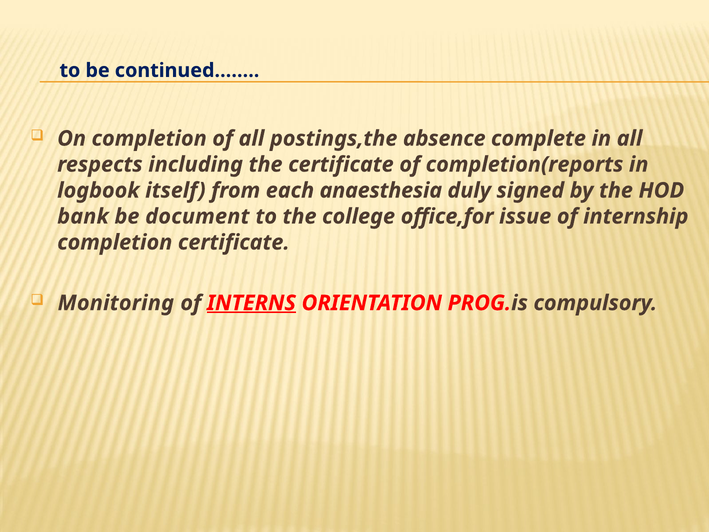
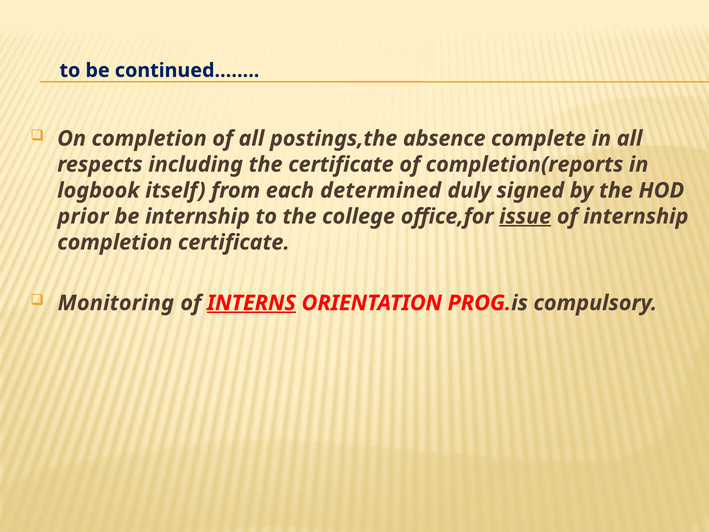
anaesthesia: anaesthesia -> determined (381, 190)
bank: bank -> prior (83, 216)
be document: document -> internship (197, 216)
issue underline: none -> present (525, 216)
